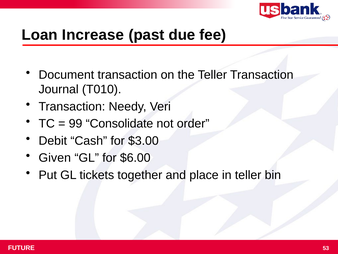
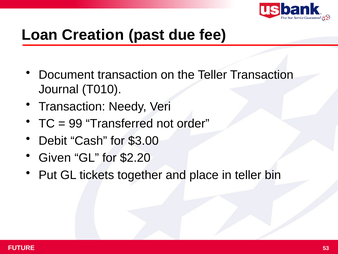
Increase: Increase -> Creation (93, 35)
Consolidate: Consolidate -> Transferred (119, 123)
$6.00: $6.00 -> $2.20 (135, 158)
